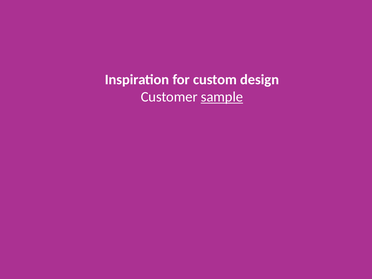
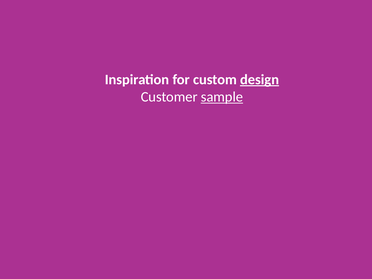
design underline: none -> present (260, 79)
